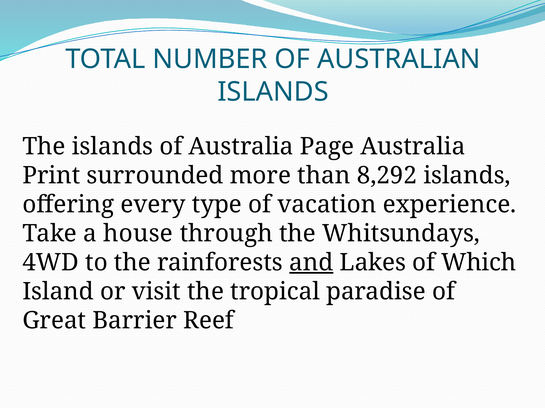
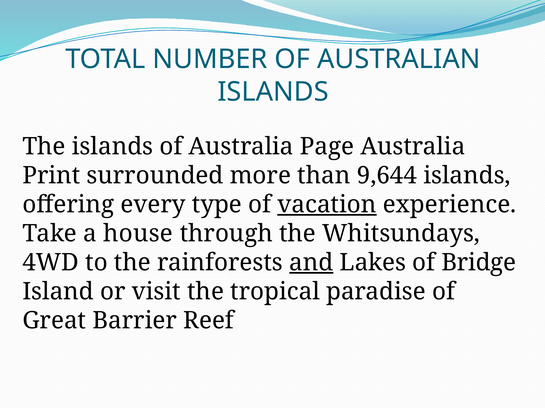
8,292: 8,292 -> 9,644 (387, 176)
vacation underline: none -> present (327, 205)
Which: Which -> Bridge (479, 263)
